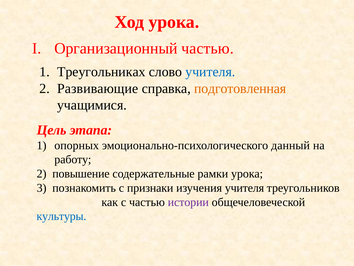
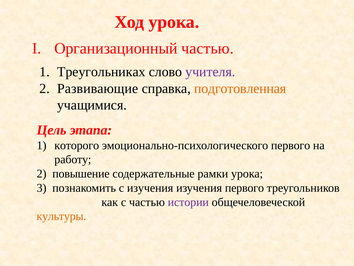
учителя colour: blue -> purple (210, 72)
опорных: опорных -> которого (77, 145)
эмоционально-психологического данный: данный -> первого (291, 145)
с признаки: признаки -> изучения (150, 188)
изучения учителя: учителя -> первого (244, 188)
культуры colour: blue -> orange (61, 216)
